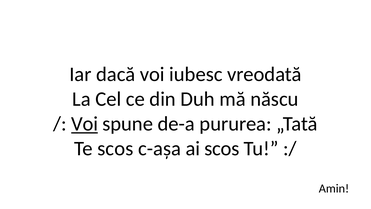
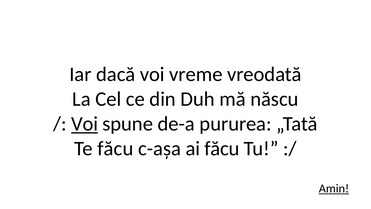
iubesc: iubesc -> vreme (196, 74)
Te scos: scos -> făcu (115, 148)
ai scos: scos -> făcu (222, 148)
Amin underline: none -> present (334, 188)
